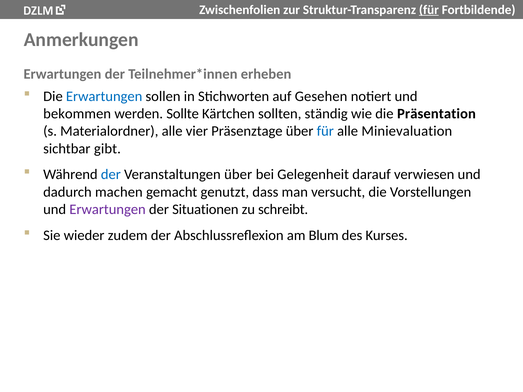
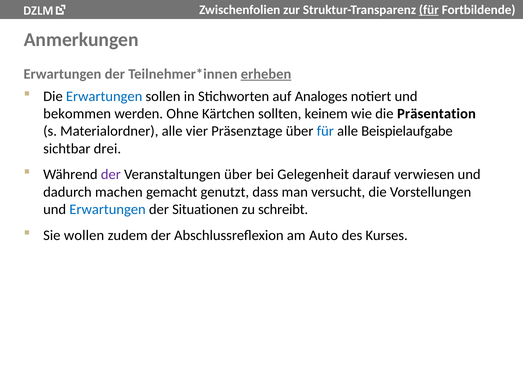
erheben underline: none -> present (266, 74)
Gesehen: Gesehen -> Analoges (321, 96)
Sollte: Sollte -> Ohne (183, 114)
ständig: ständig -> keinem (326, 114)
Minievaluation: Minievaluation -> Beispielaufgabe (407, 131)
gibt: gibt -> drei (107, 149)
der colour: blue -> purple (111, 175)
Erwartungen colour: purple -> blue (108, 210)
wieder: wieder -> wollen (84, 236)
Blum: Blum -> Auto (324, 236)
